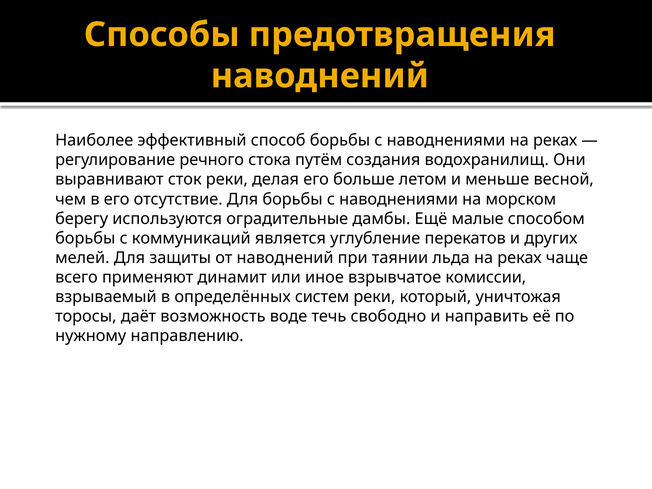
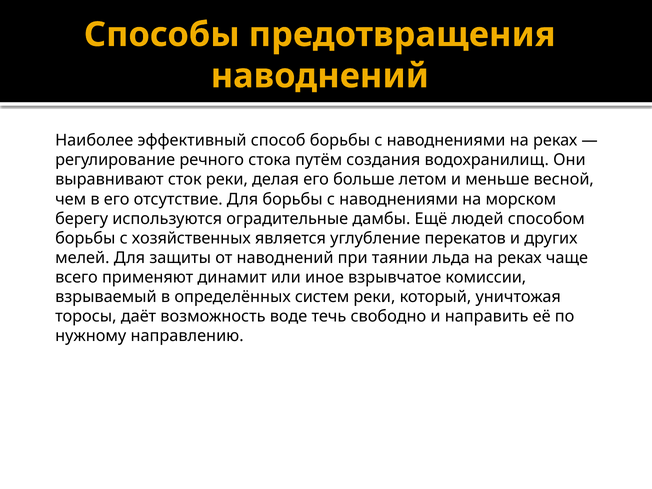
малые: малые -> людей (478, 219)
коммуникаций: коммуникаций -> хозяйственных (191, 238)
